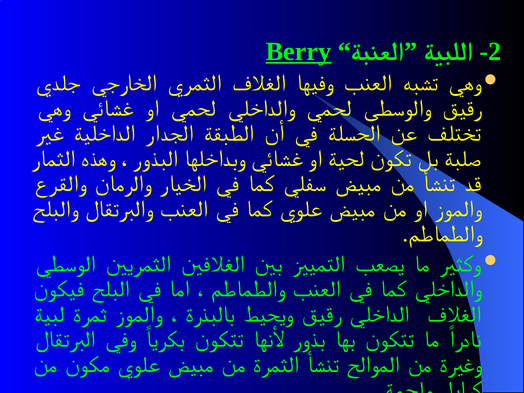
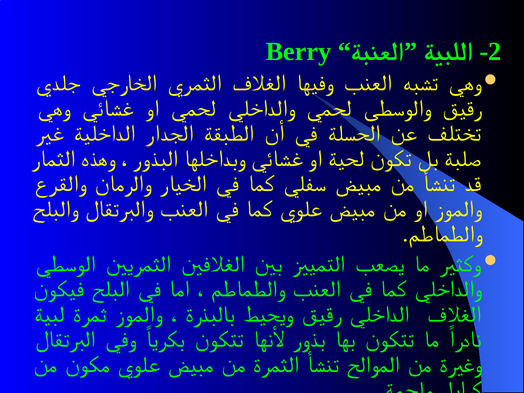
Berry underline: present -> none (299, 51)
